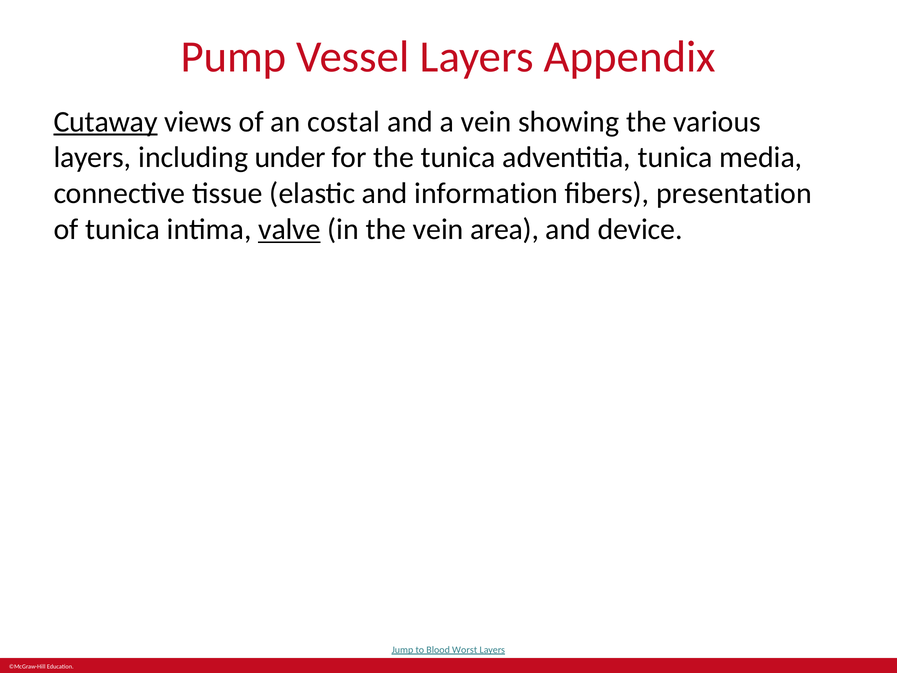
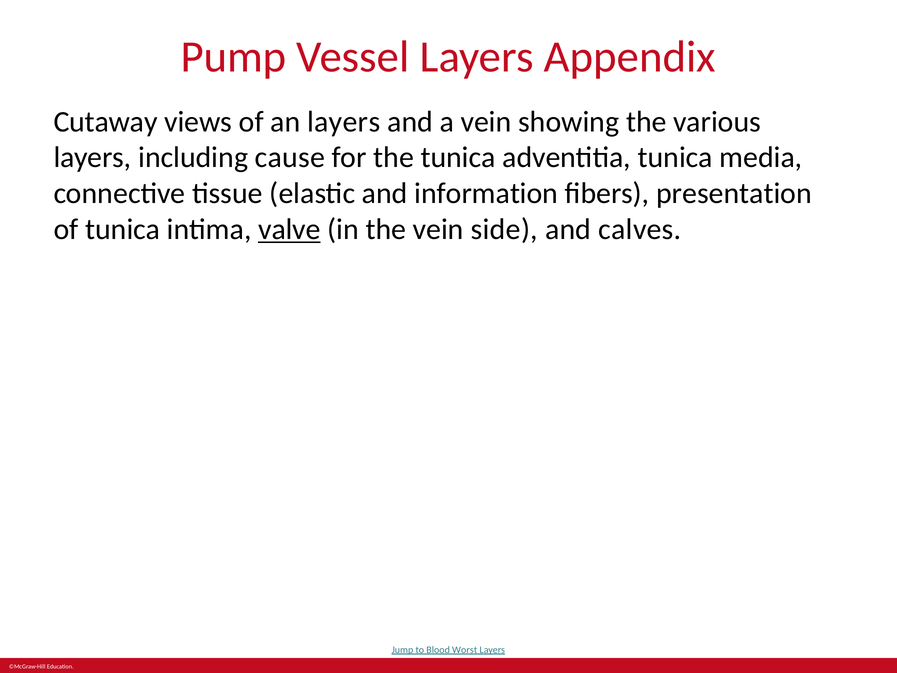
Cutaway underline: present -> none (106, 122)
an costal: costal -> layers (344, 122)
under: under -> cause (290, 158)
area: area -> side (504, 229)
device: device -> calves (640, 229)
